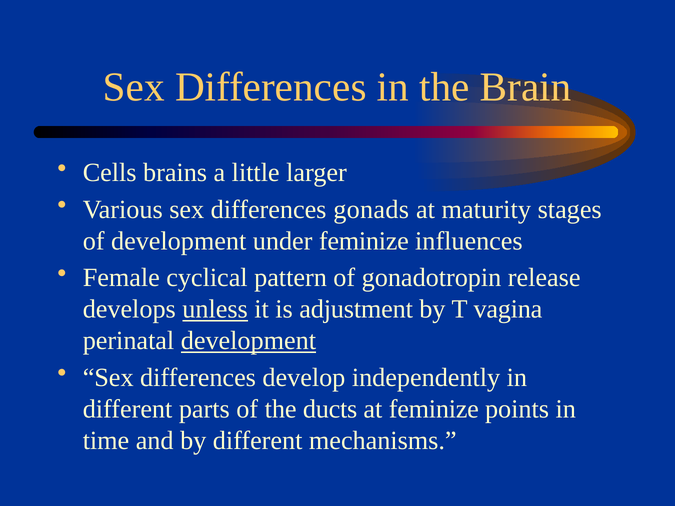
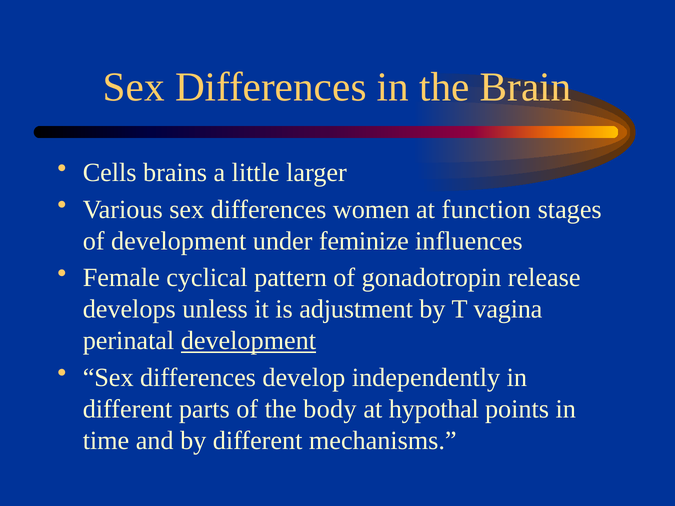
gonads: gonads -> women (371, 210)
maturity: maturity -> function (486, 210)
unless underline: present -> none (215, 309)
ducts: ducts -> body (330, 409)
at feminize: feminize -> hypothal (434, 409)
